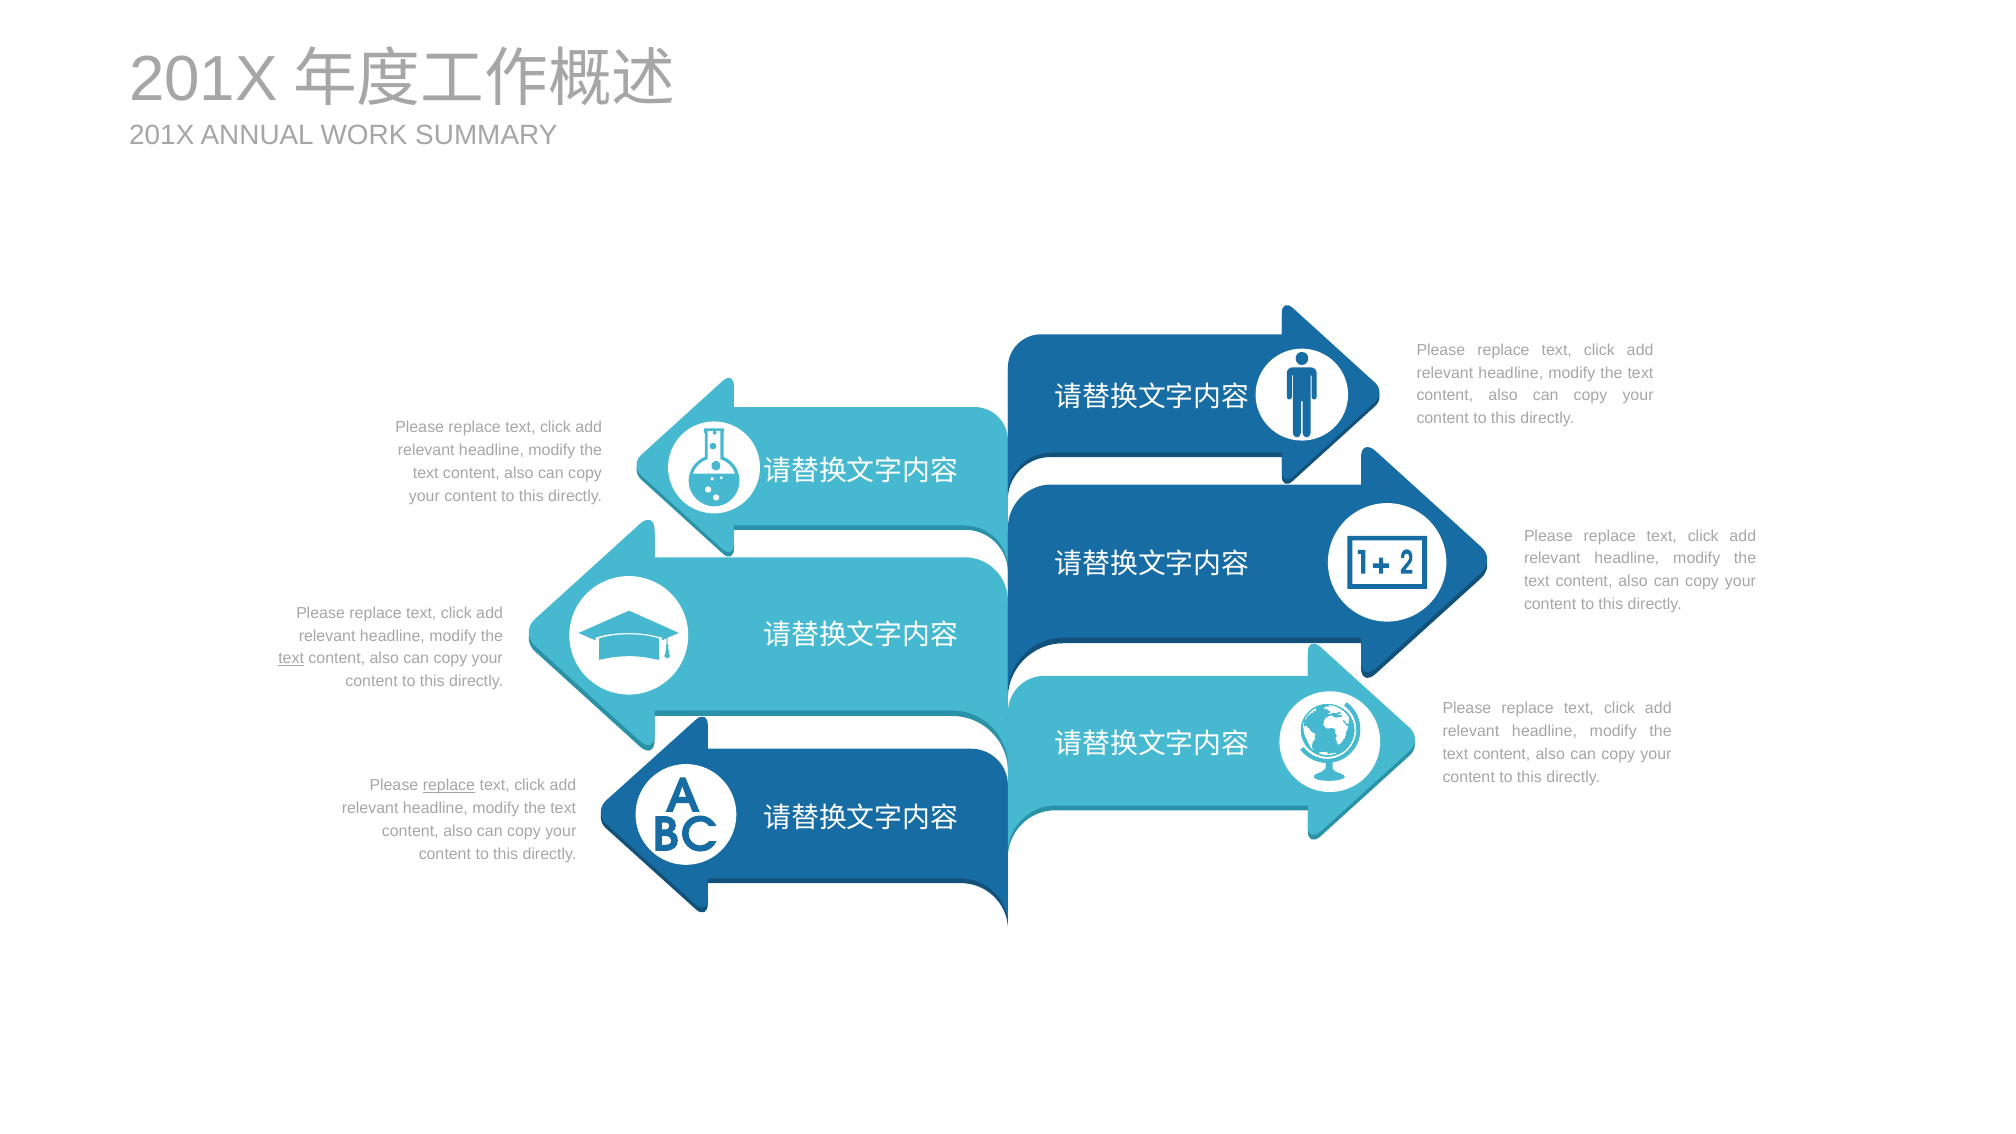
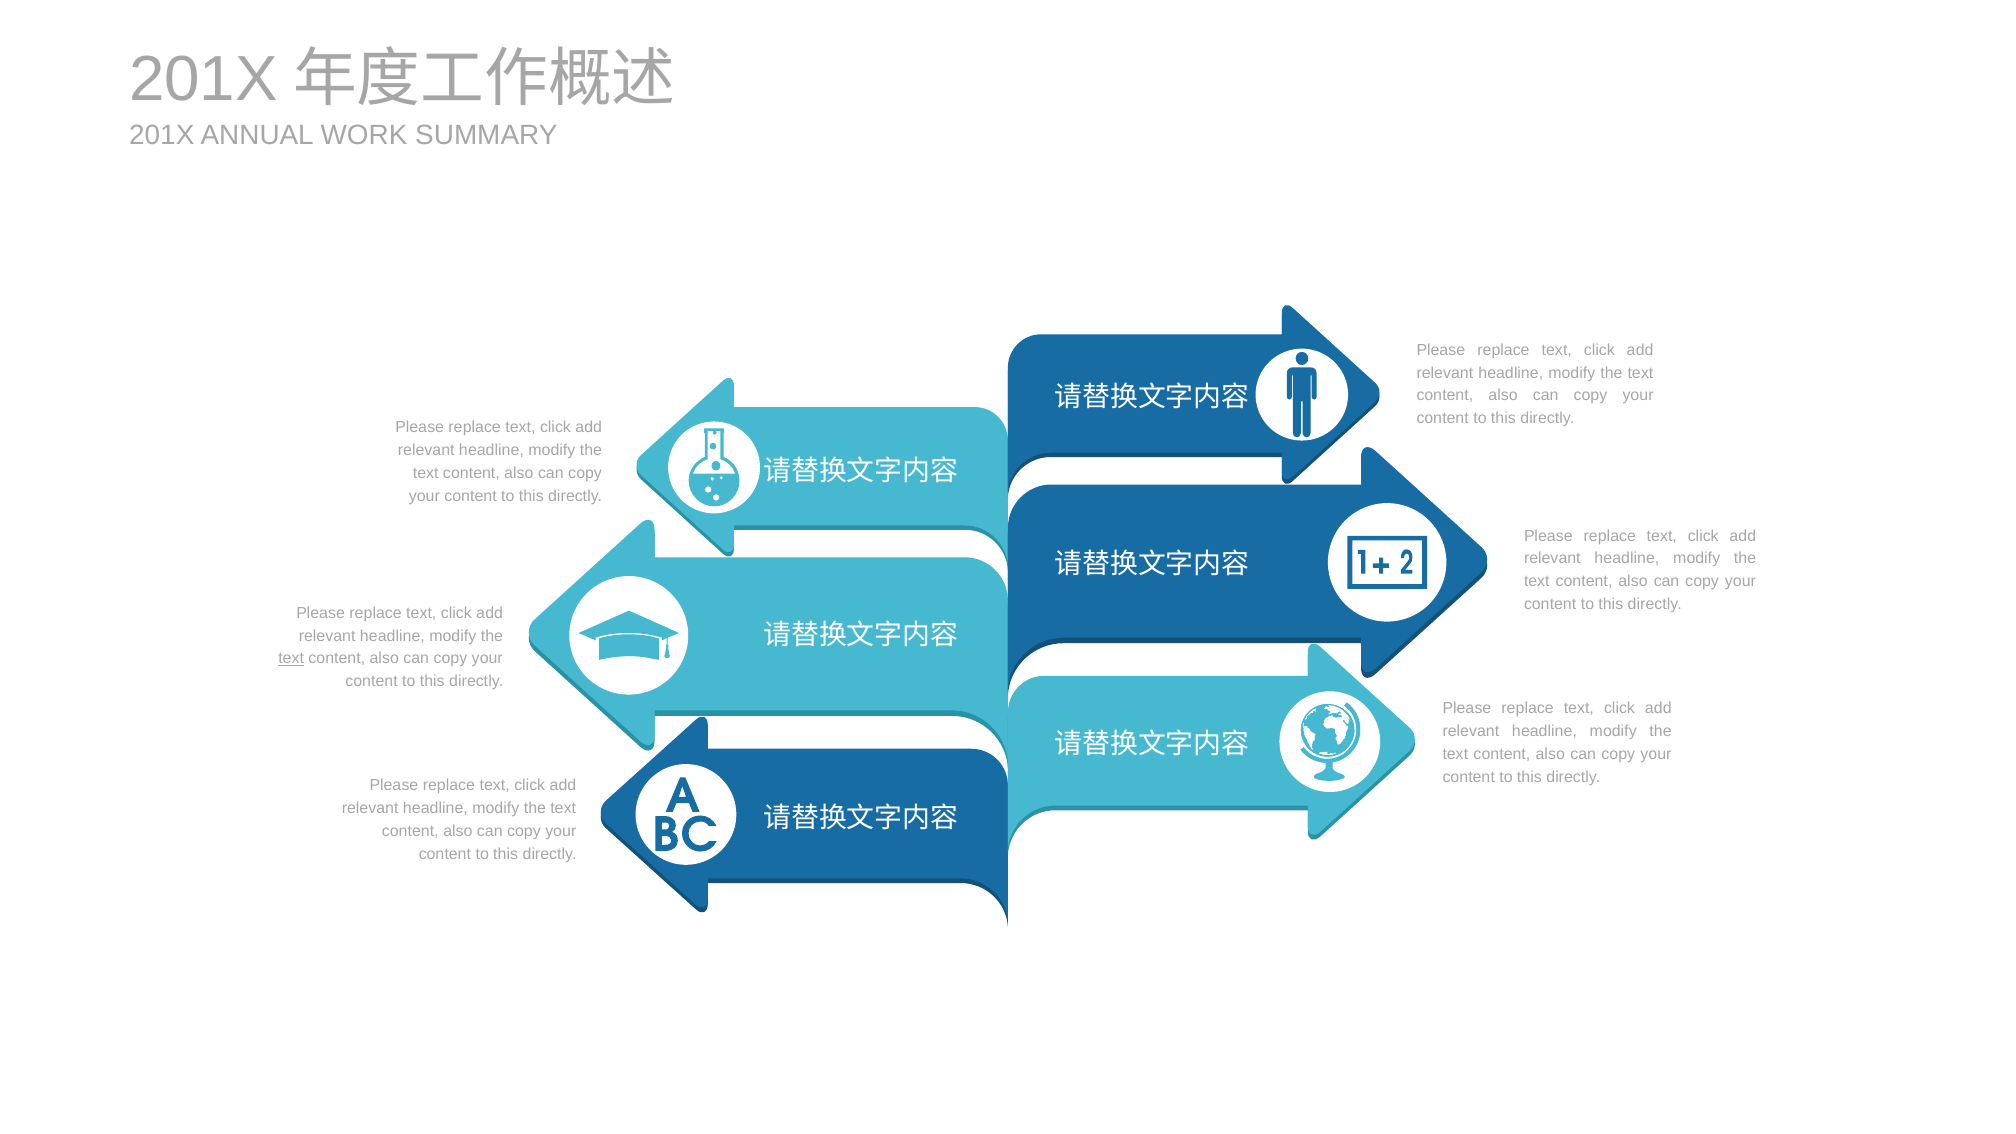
replace underline: present -> none (449, 785)
